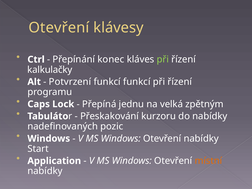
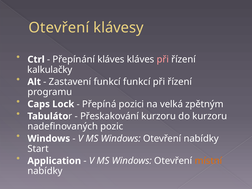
Přepínání konec: konec -> kláves (111, 59)
při colour: light green -> pink (163, 59)
Potvrzení: Potvrzení -> Zastavení (70, 82)
jednu: jednu -> pozici (131, 104)
do nabídky: nabídky -> kurzoru (210, 116)
